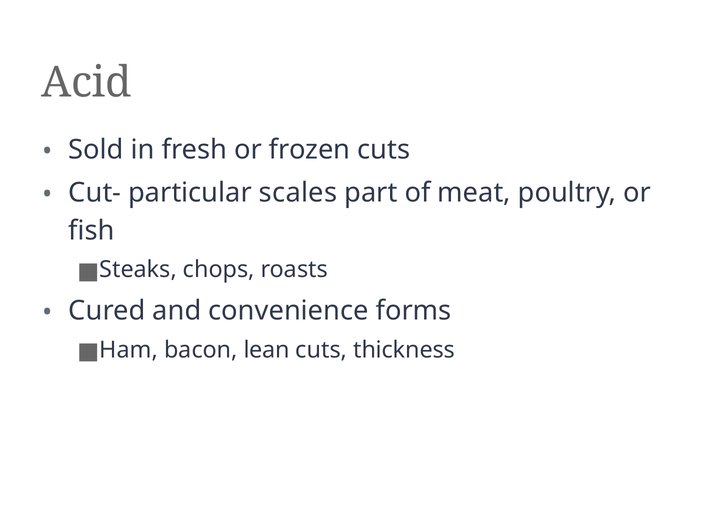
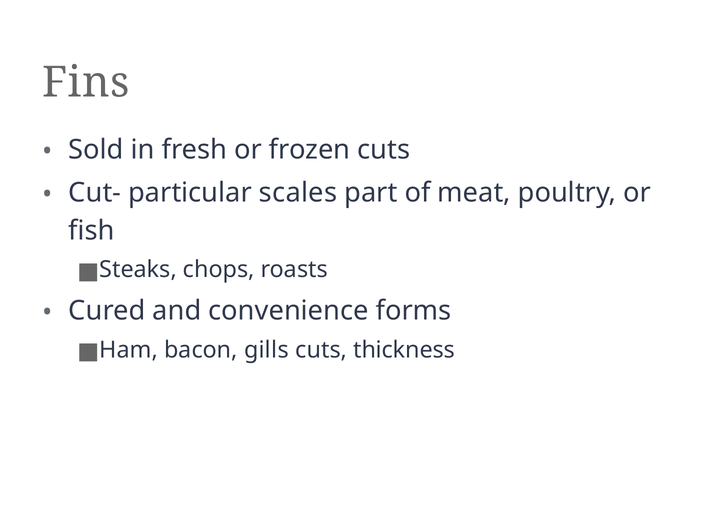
Acid: Acid -> Fins (86, 83)
lean: lean -> gills (266, 349)
